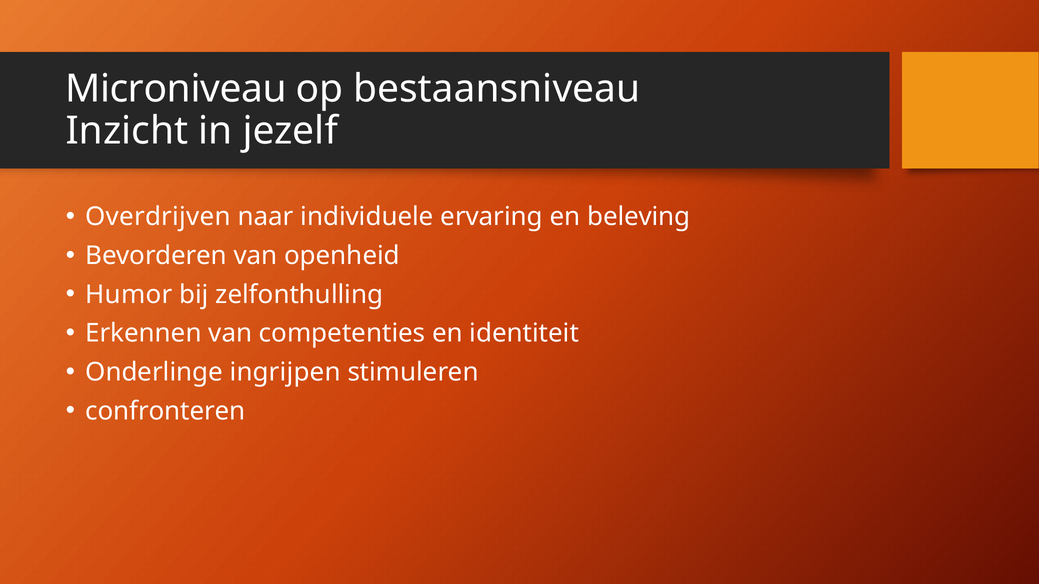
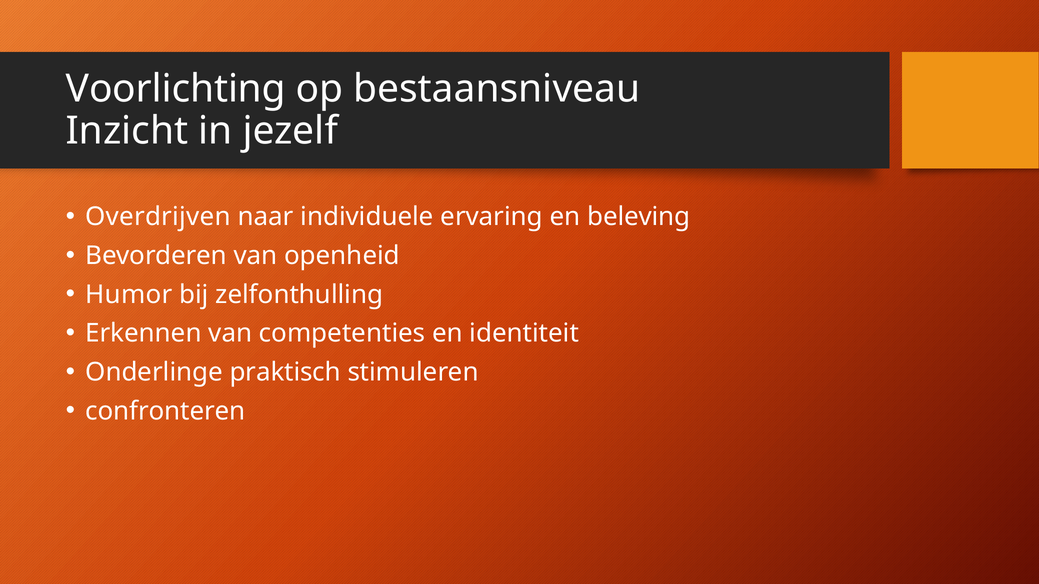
Microniveau: Microniveau -> Voorlichting (176, 89)
ingrijpen: ingrijpen -> praktisch (285, 372)
